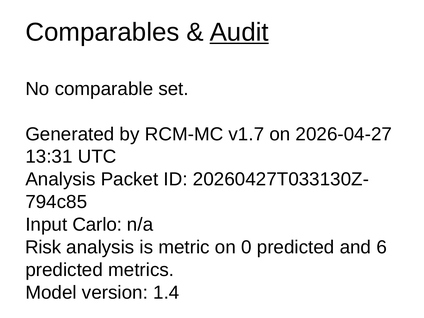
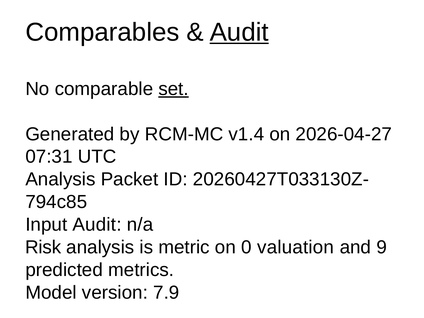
set underline: none -> present (174, 89)
v1.7: v1.7 -> v1.4 (246, 134)
13:31: 13:31 -> 07:31 (49, 157)
Input Carlo: Carlo -> Audit (97, 225)
0 predicted: predicted -> valuation (296, 247)
6: 6 -> 9 (382, 247)
1.4: 1.4 -> 7.9 (166, 292)
